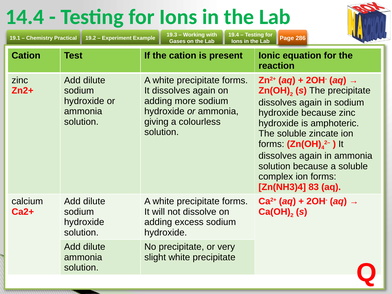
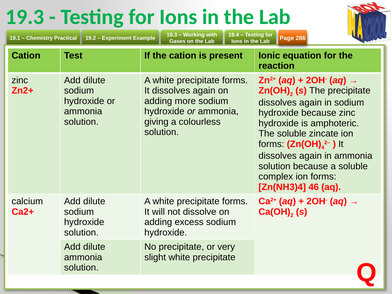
14.4: 14.4 -> 19.3 (25, 17)
83: 83 -> 46 (314, 187)
